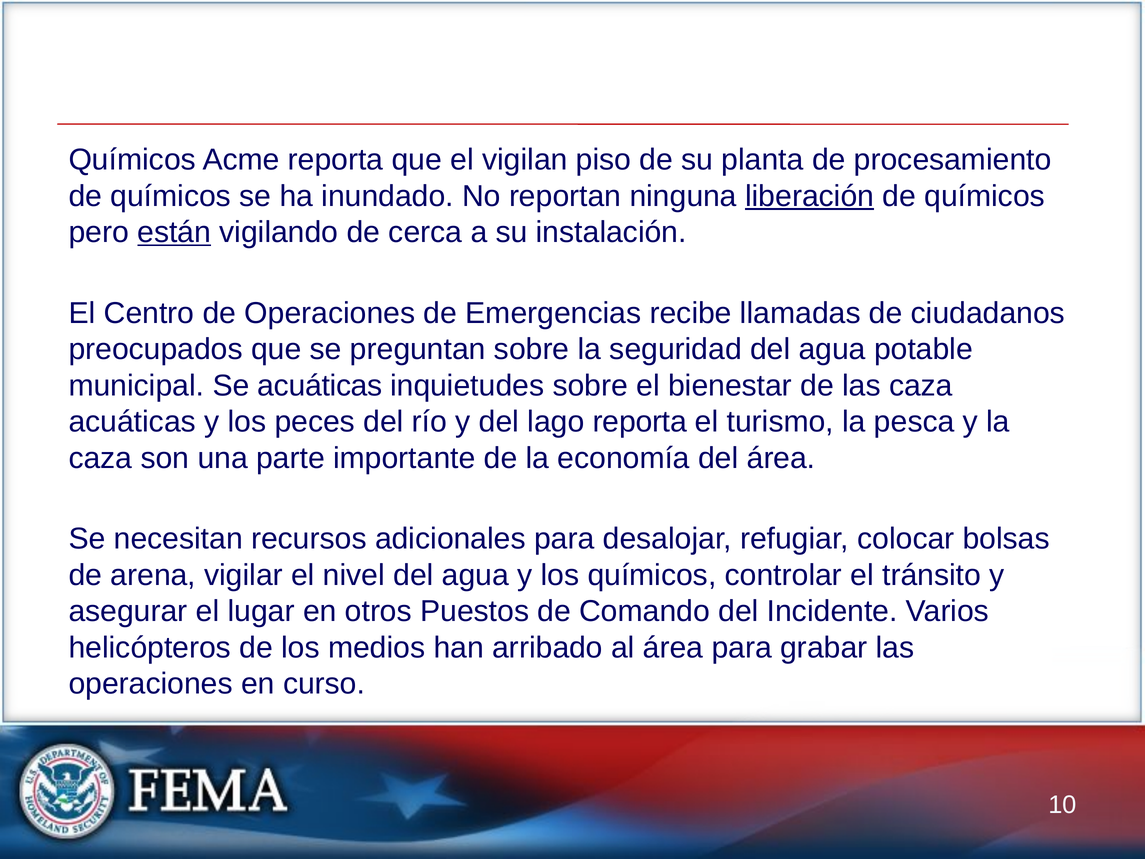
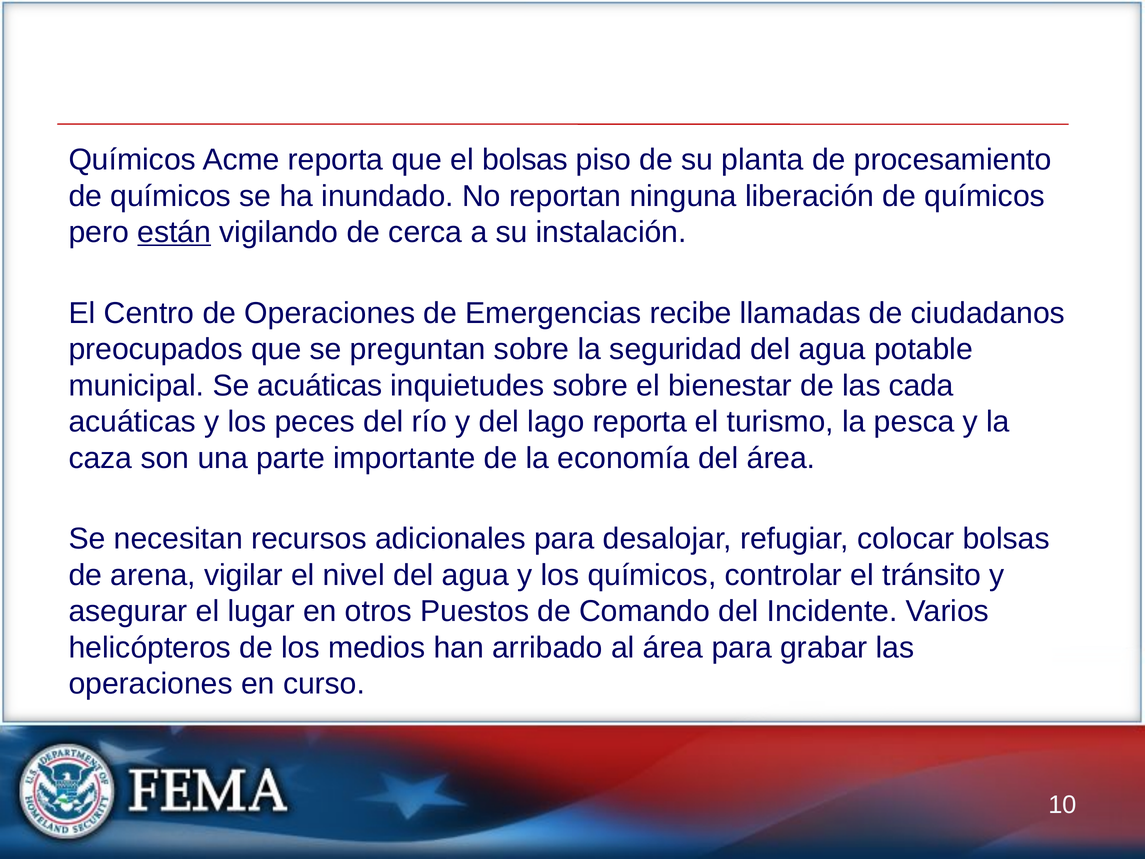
el vigilan: vigilan -> bolsas (525, 160)
liberación underline: present -> none (810, 196)
las caza: caza -> cada (921, 386)
